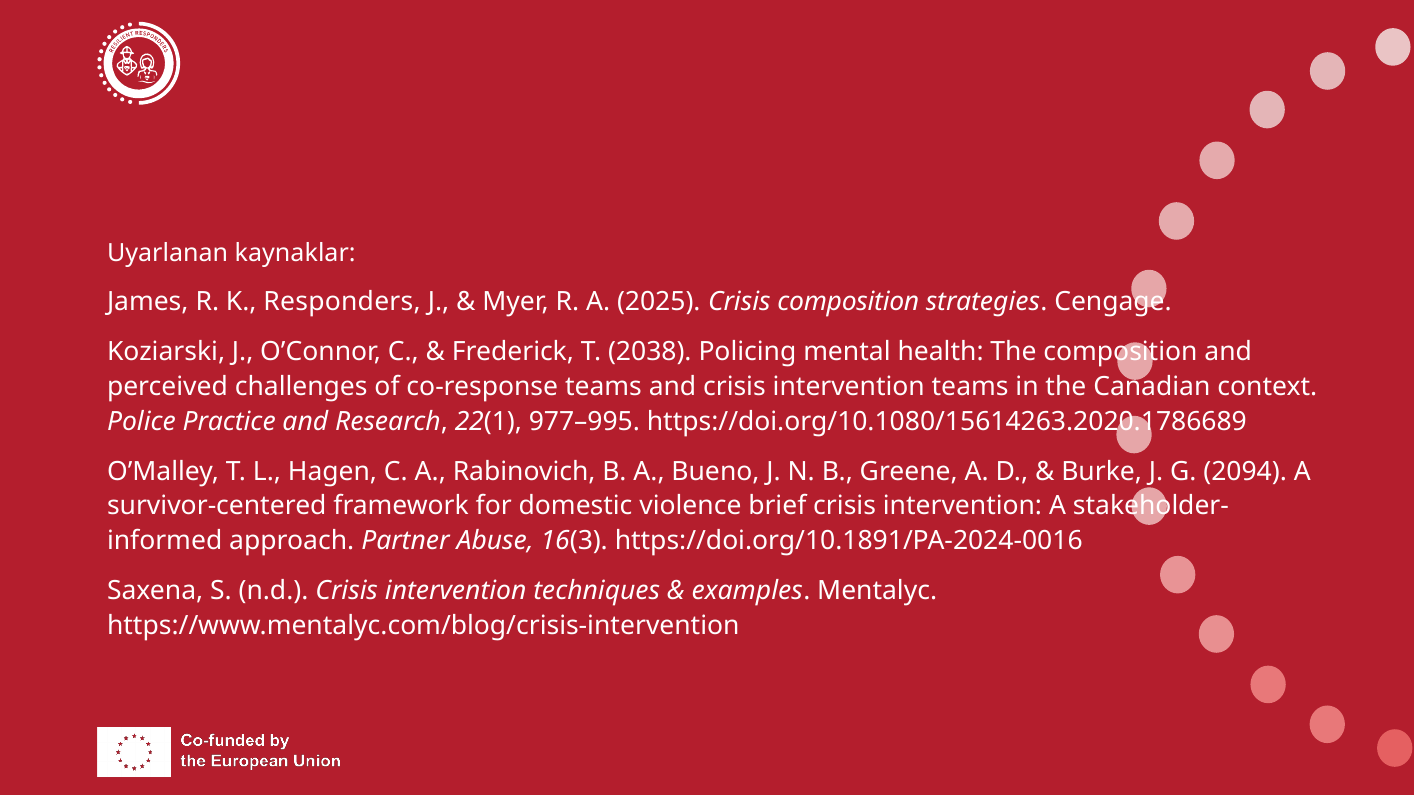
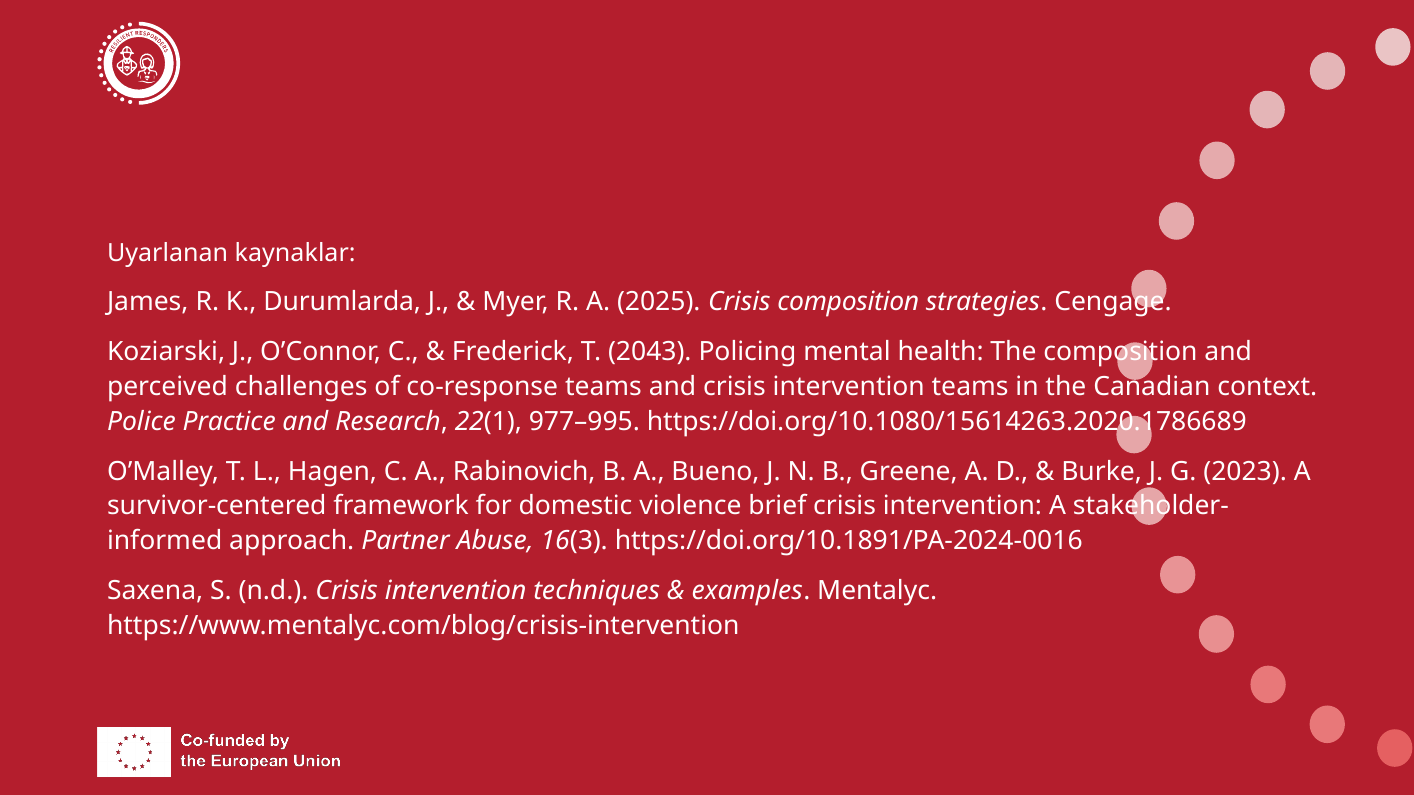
Responders: Responders -> Durumlarda (342, 302)
2038: 2038 -> 2043 (650, 352)
2094: 2094 -> 2023 (1245, 471)
